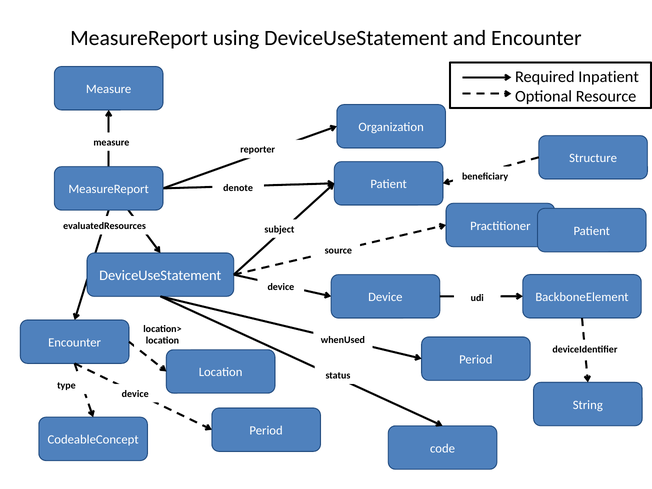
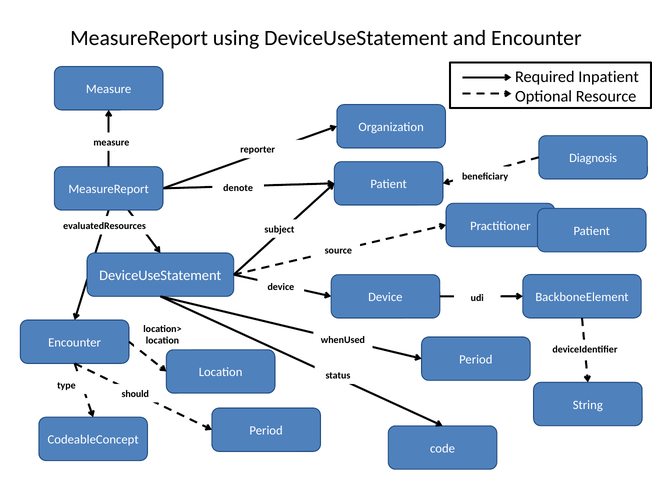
Structure: Structure -> Diagnosis (593, 158)
device: device -> should (135, 394)
